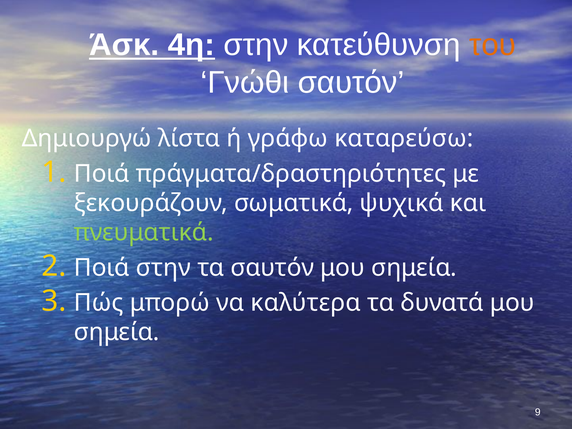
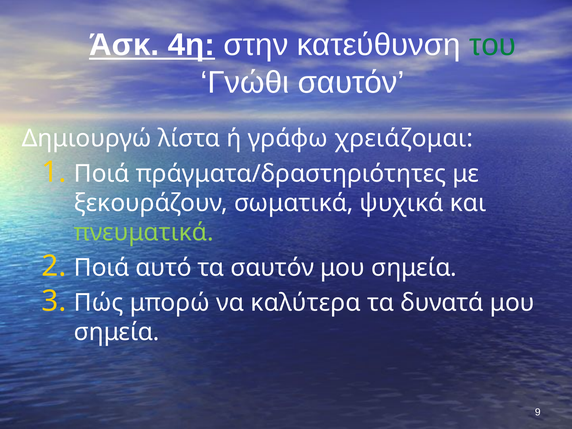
του colour: orange -> green (492, 45)
καταρεύσω: καταρεύσω -> χρειάζομαι (404, 139)
Ποιά στην: στην -> αυτό (164, 268)
